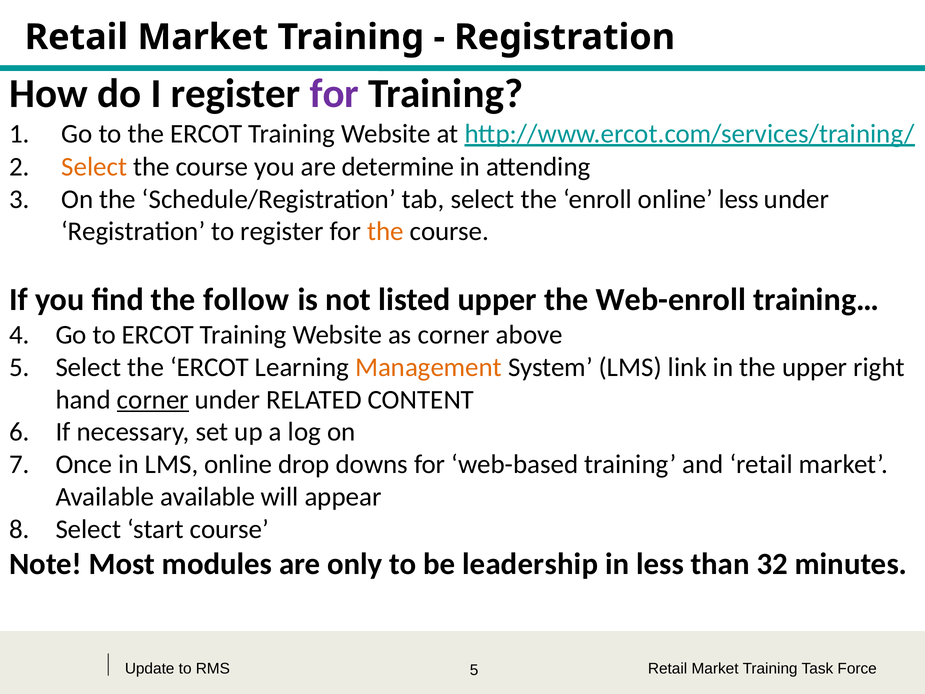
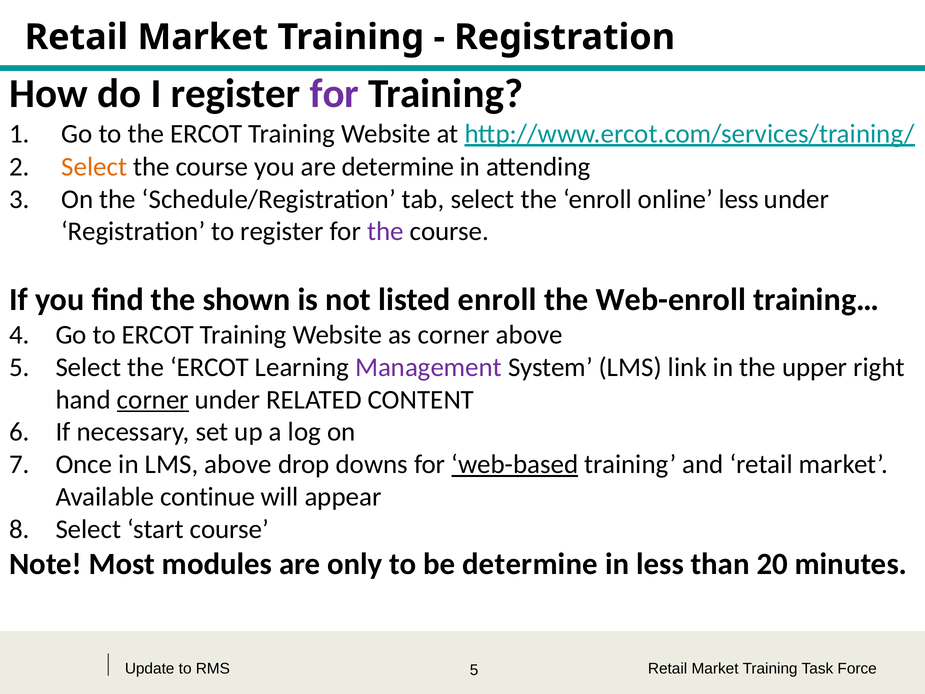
the colour: orange -> purple (385, 231)
follow: follow -> shown (247, 300)
listed upper: upper -> enroll (497, 300)
Management colour: orange -> purple (429, 367)
LMS online: online -> above (238, 464)
web-based underline: none -> present (515, 464)
Available available: available -> continue (208, 497)
be leadership: leadership -> determine (530, 564)
32: 32 -> 20 (772, 564)
